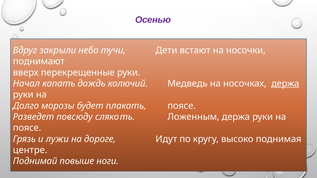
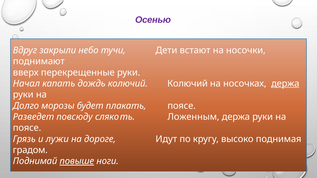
колючий Медведь: Медведь -> Колючий (188, 84)
центре: центре -> градом (30, 150)
повыше underline: none -> present (77, 161)
